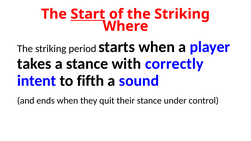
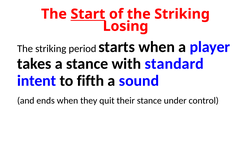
Where: Where -> Losing (126, 26)
correctly: correctly -> standard (174, 64)
